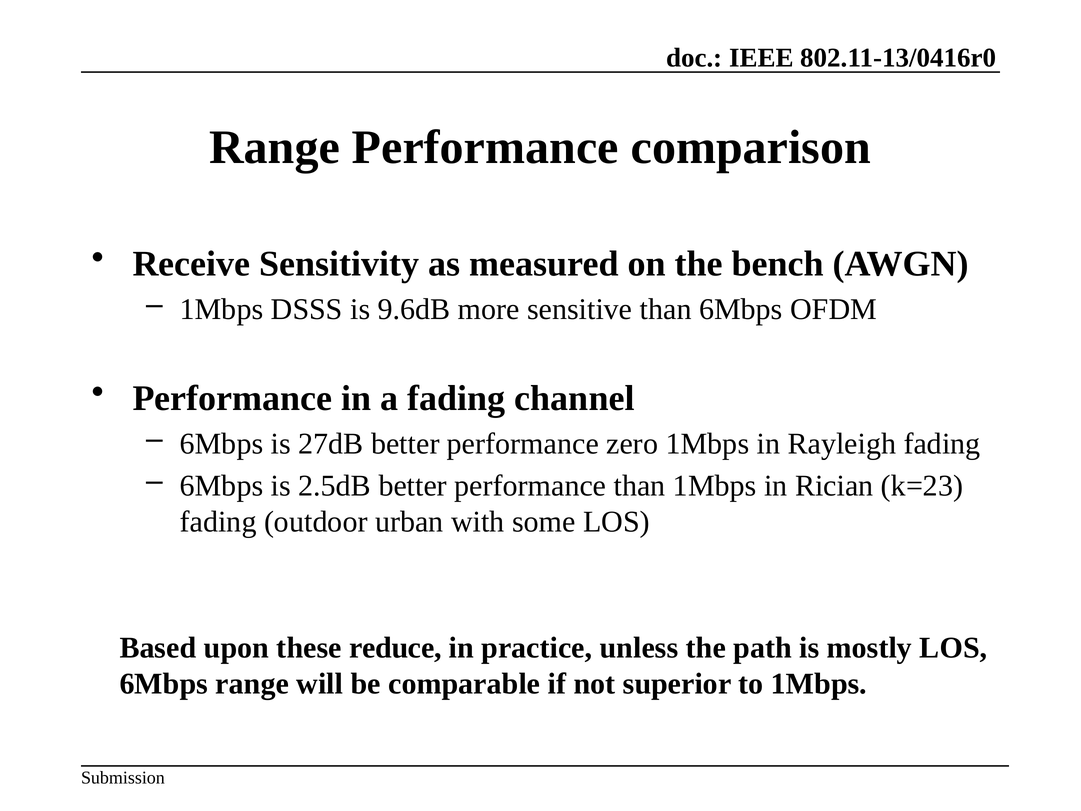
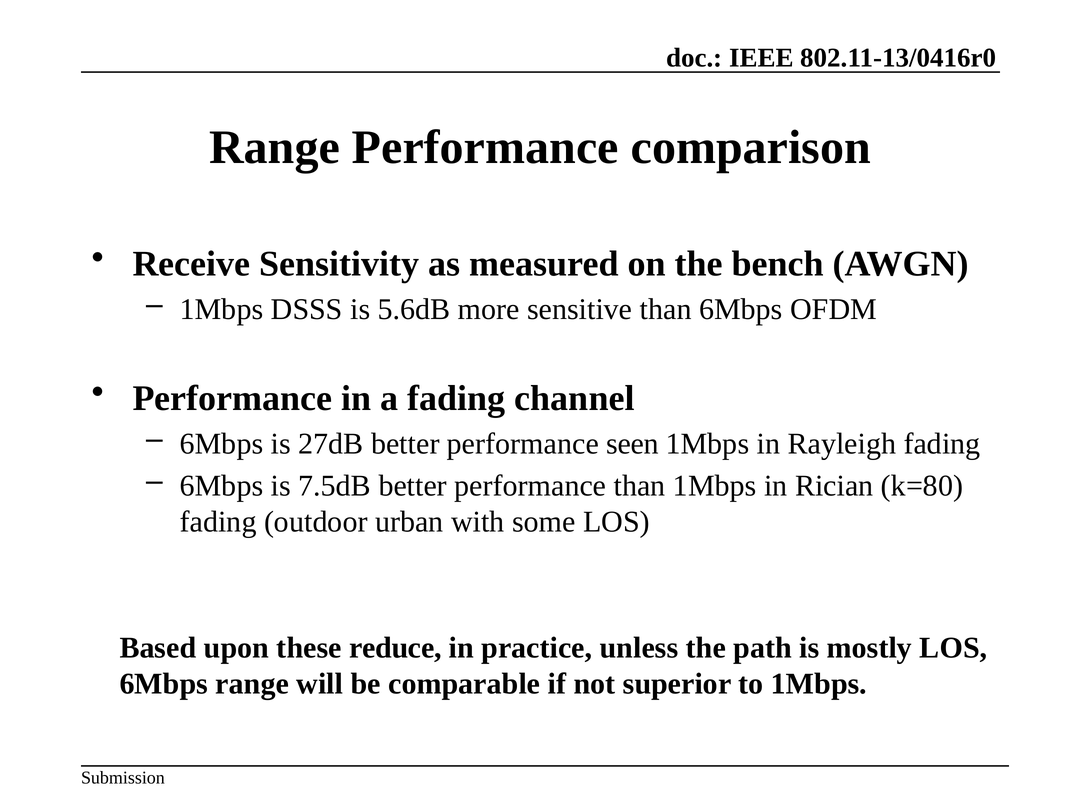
9.6dB: 9.6dB -> 5.6dB (414, 309)
zero: zero -> seen (632, 444)
2.5dB: 2.5dB -> 7.5dB (335, 486)
k=23: k=23 -> k=80 (922, 486)
